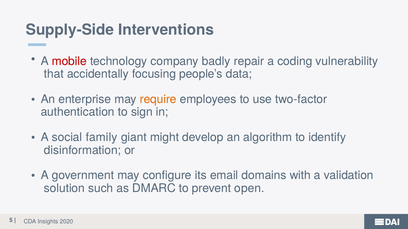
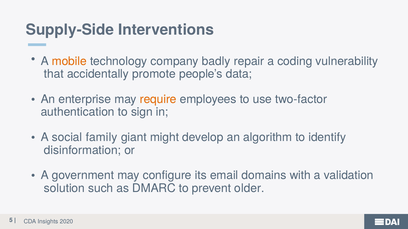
mobile colour: red -> orange (69, 61)
focusing: focusing -> promote (154, 74)
open: open -> older (249, 189)
